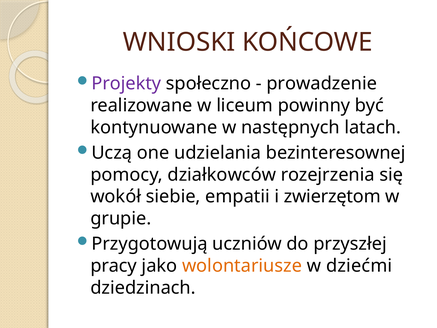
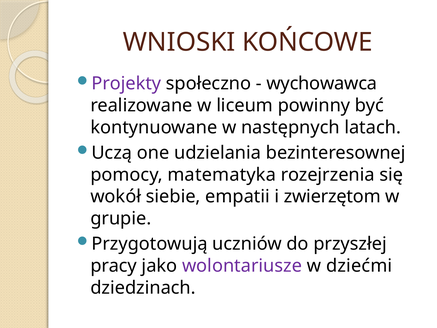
prowadzenie: prowadzenie -> wychowawca (322, 84)
działkowców: działkowców -> matematyka (222, 175)
wolontariusze colour: orange -> purple (242, 266)
